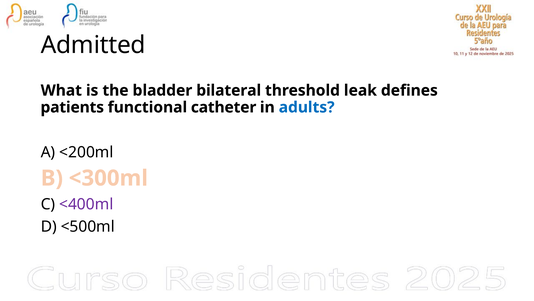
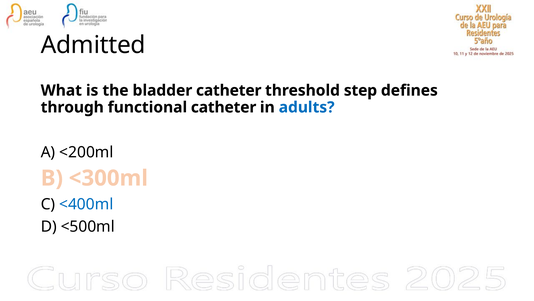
bladder bilateral: bilateral -> catheter (229, 90)
leak: leak -> step (360, 90)
patients: patients -> through (72, 107)
<400ml colour: purple -> blue (86, 204)
